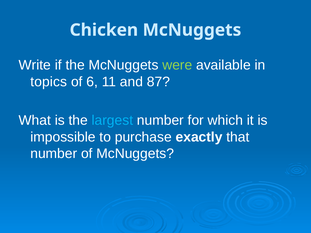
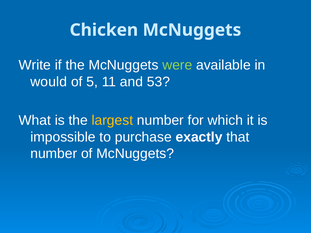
topics: topics -> would (49, 82)
6: 6 -> 5 (92, 82)
87: 87 -> 53 (158, 82)
largest colour: light blue -> yellow (112, 121)
